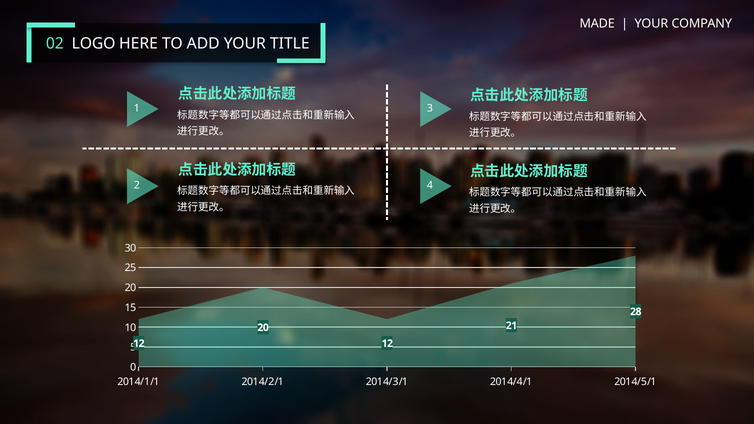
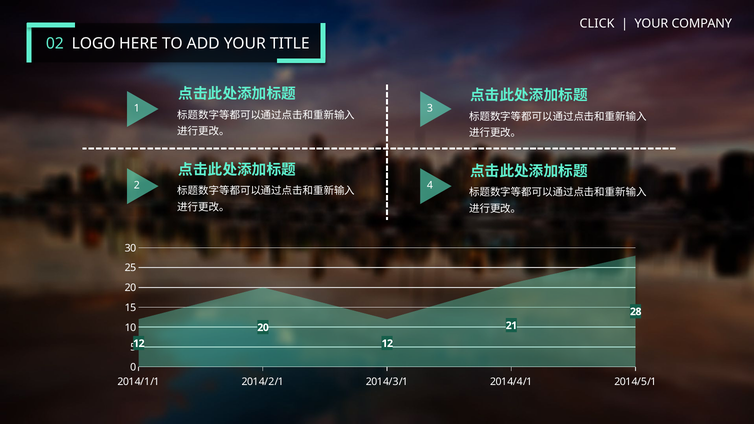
MADE: MADE -> CLICK (597, 24)
